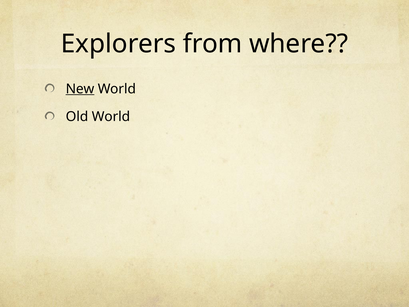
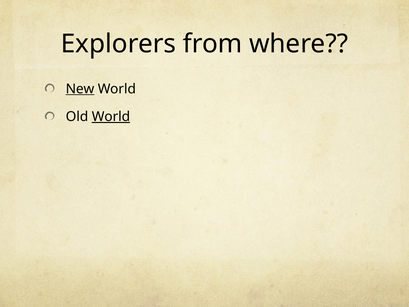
World underline: none -> present (111, 117)
